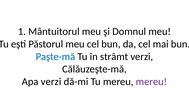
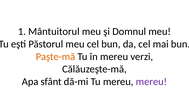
Paşte-mă colour: blue -> orange (55, 57)
în strâmt: strâmt -> mereu (114, 57)
Apa verzi: verzi -> sfânt (51, 82)
